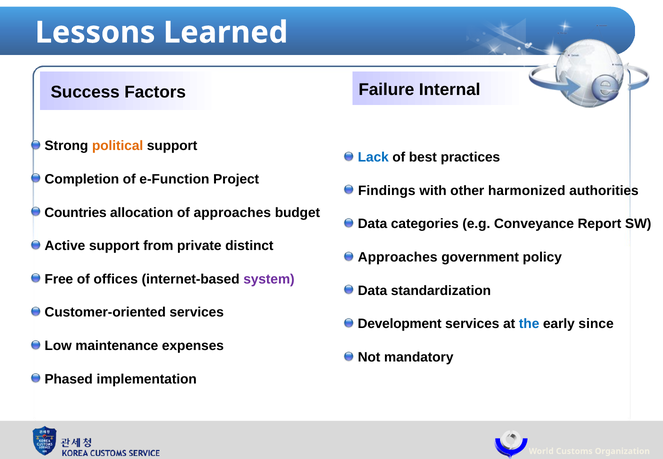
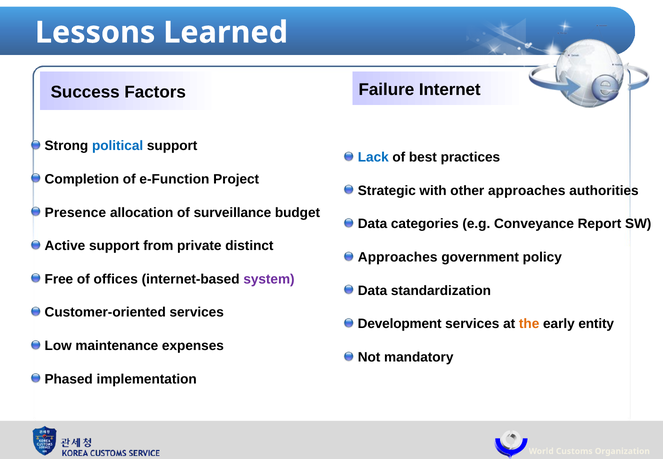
Internal: Internal -> Internet (450, 90)
political colour: orange -> blue (118, 146)
Findings: Findings -> Strategic (387, 191)
other harmonized: harmonized -> approaches (527, 191)
Countries: Countries -> Presence (75, 213)
of approaches: approaches -> surveillance (232, 213)
the colour: blue -> orange (529, 324)
since: since -> entity (596, 324)
